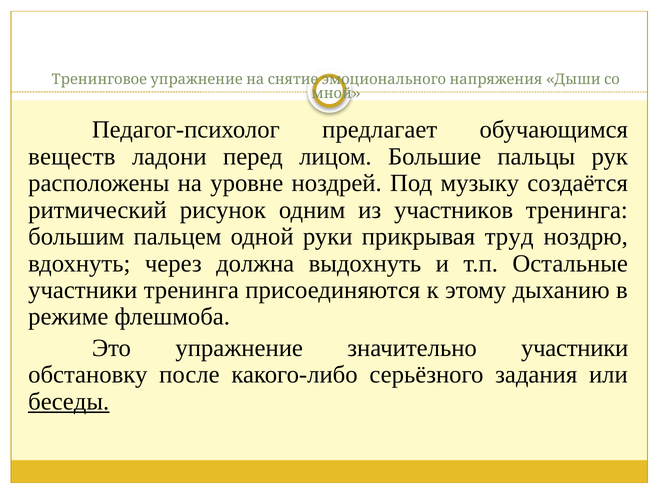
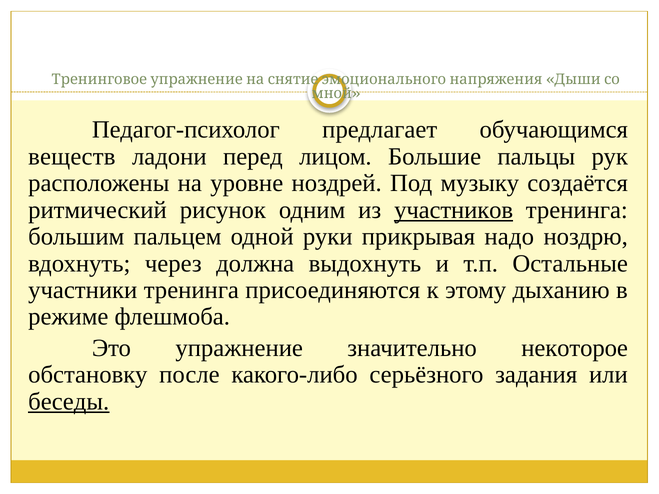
участников underline: none -> present (454, 210)
труд: труд -> надо (509, 237)
значительно участники: участники -> некоторое (575, 348)
